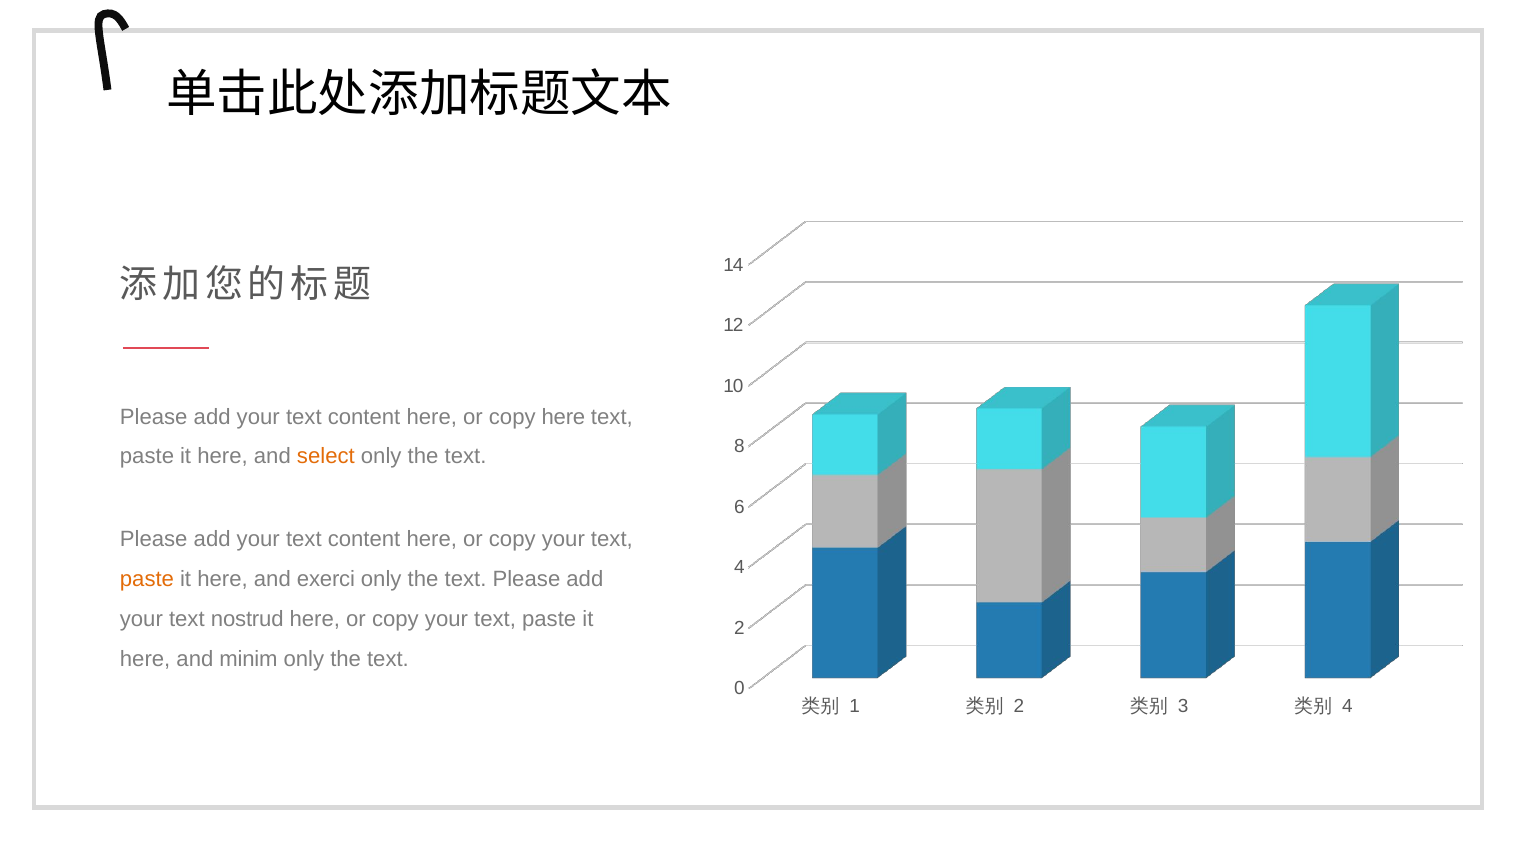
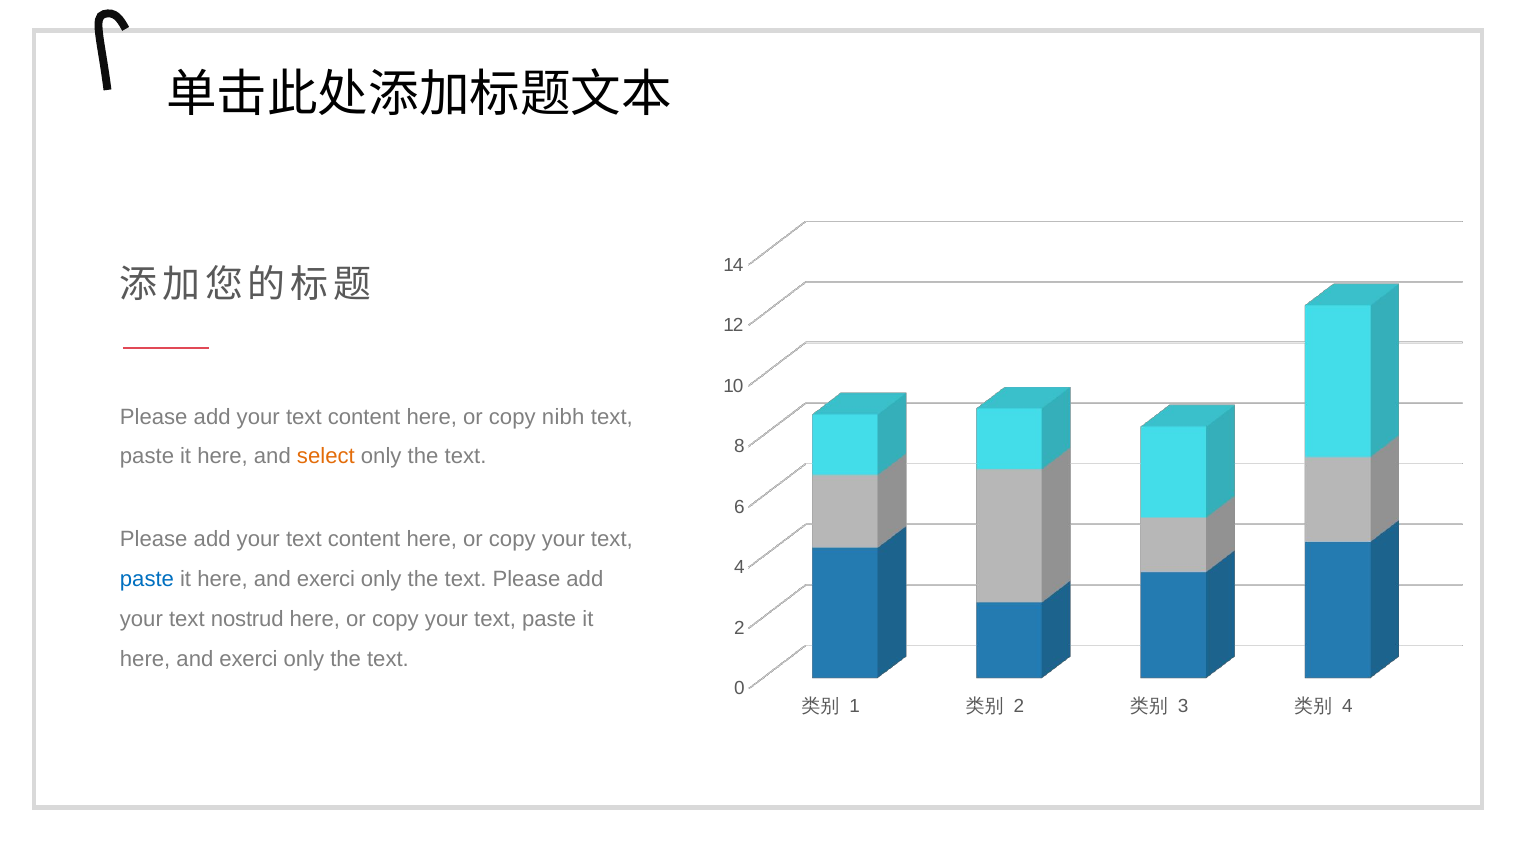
copy here: here -> nibh (563, 417)
paste colour: orange -> blue (147, 579)
minim: minim -> exerci (249, 659)
